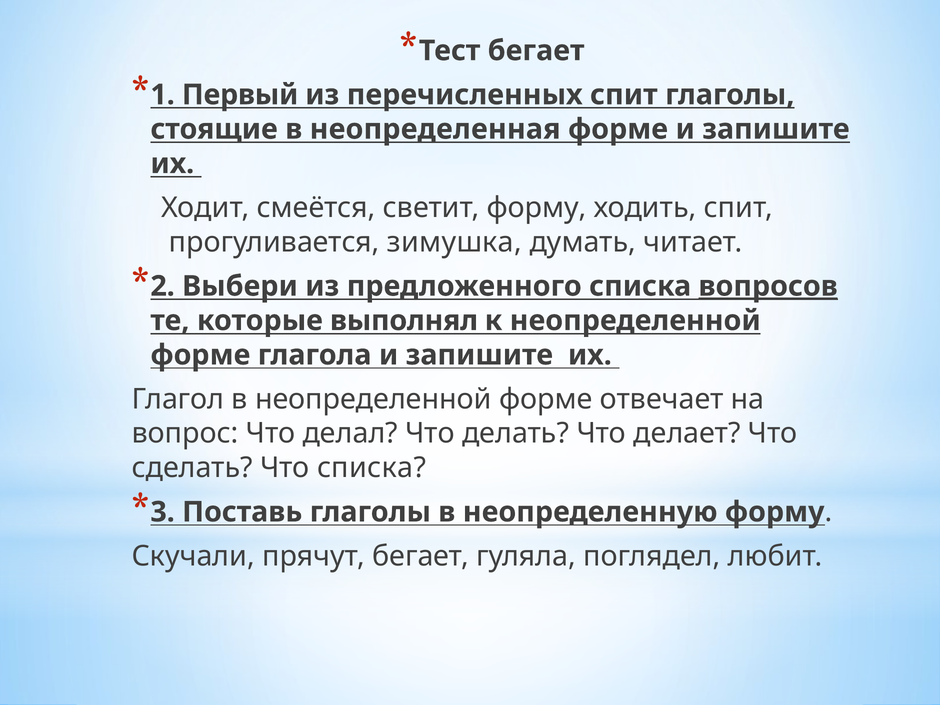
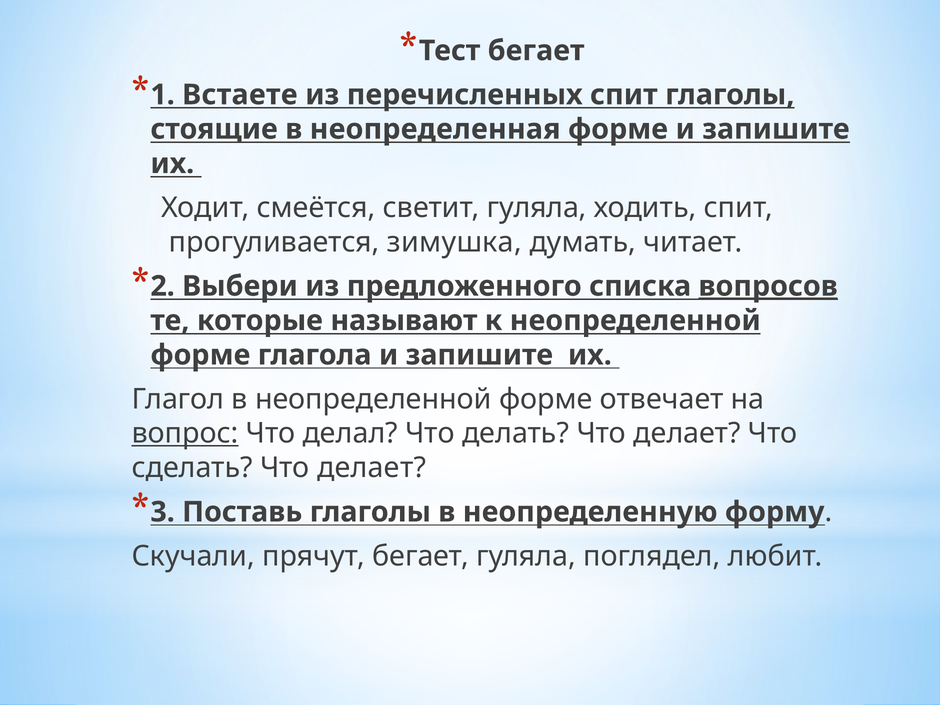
Первый: Первый -> Встаете (240, 95)
светит форму: форму -> гуляла (537, 208)
выполнял: выполнял -> называют (404, 321)
вопрос underline: none -> present (185, 434)
сделать Что списка: списка -> делает (372, 468)
